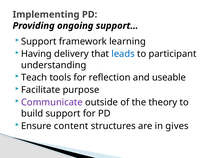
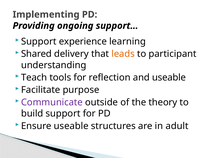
framework: framework -> experience (83, 42)
Having: Having -> Shared (36, 54)
leads colour: blue -> orange (123, 54)
Ensure content: content -> useable (71, 126)
gives: gives -> adult (177, 126)
